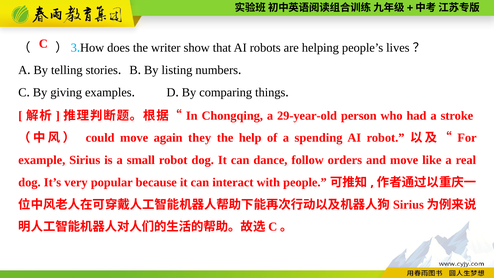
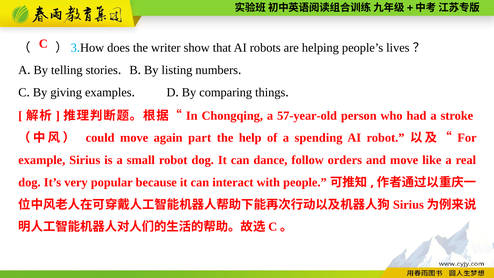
29-year-old: 29-year-old -> 57-year-old (307, 116)
they: they -> part (200, 138)
